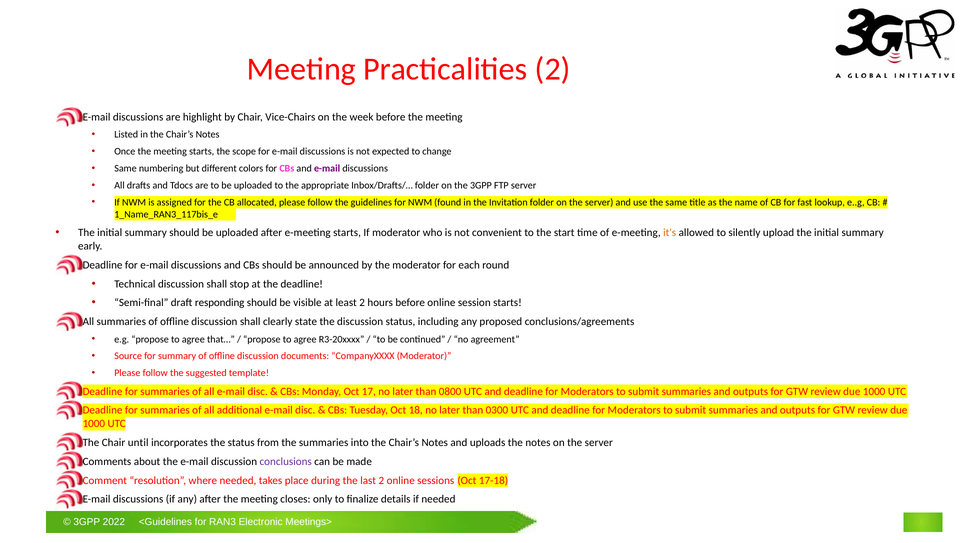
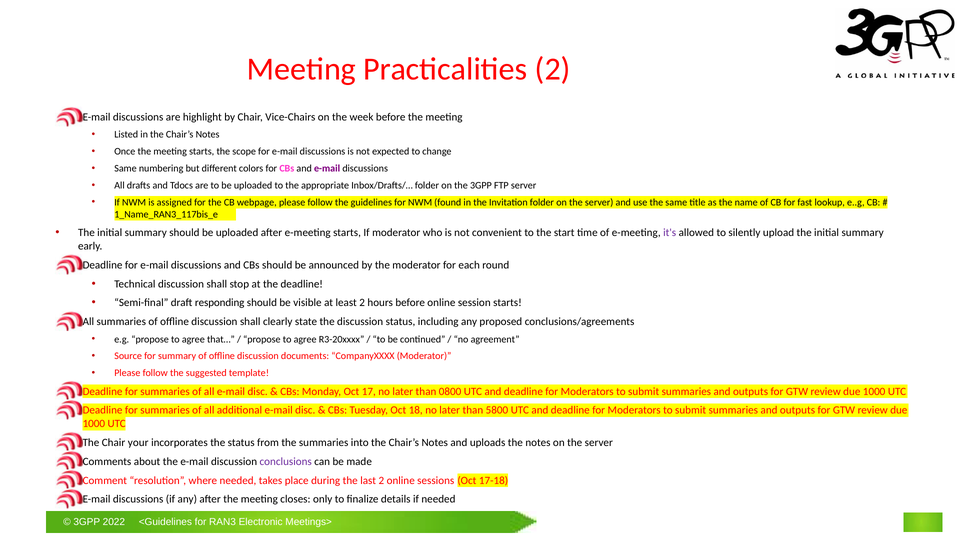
allocated: allocated -> webpage (257, 202)
it's colour: orange -> purple (670, 233)
0300: 0300 -> 5800 (497, 410)
until: until -> your (138, 442)
